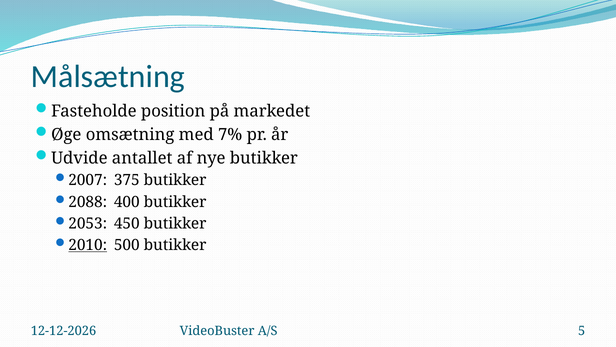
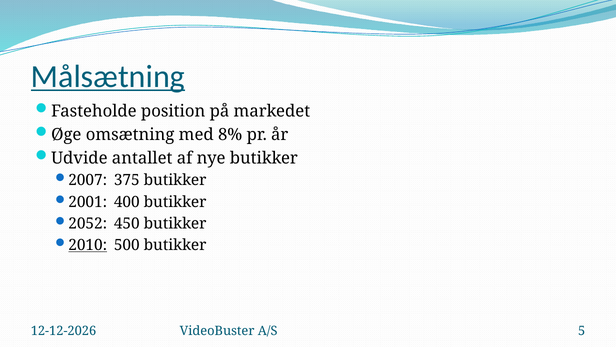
Målsætning underline: none -> present (108, 76)
7%: 7% -> 8% (230, 135)
2088: 2088 -> 2001 (88, 202)
2053: 2053 -> 2052 (88, 223)
